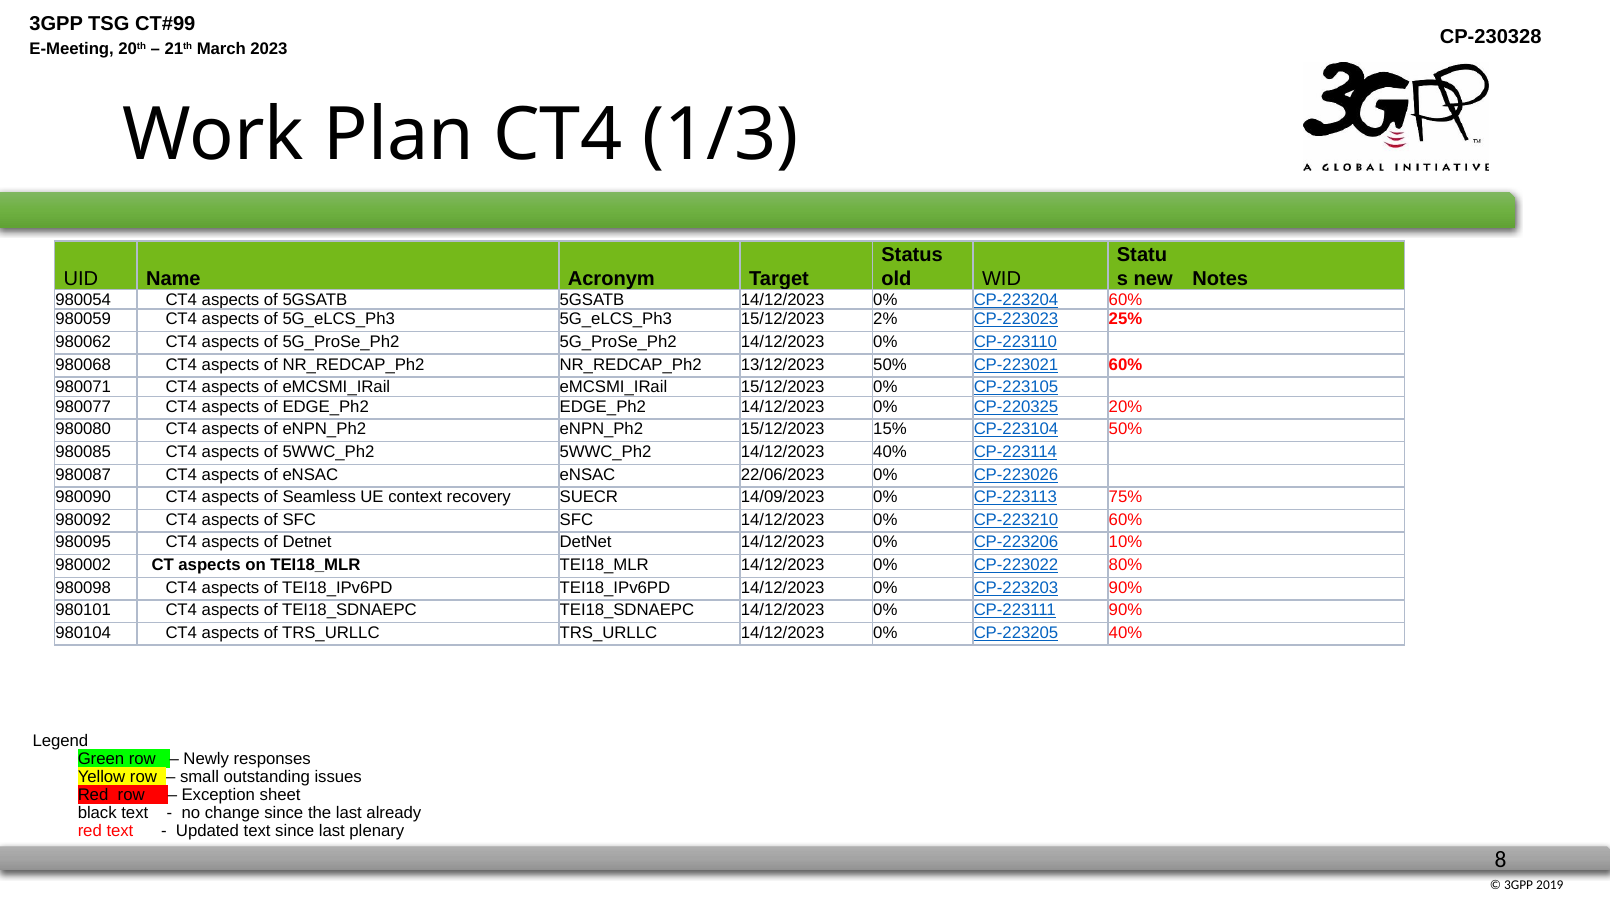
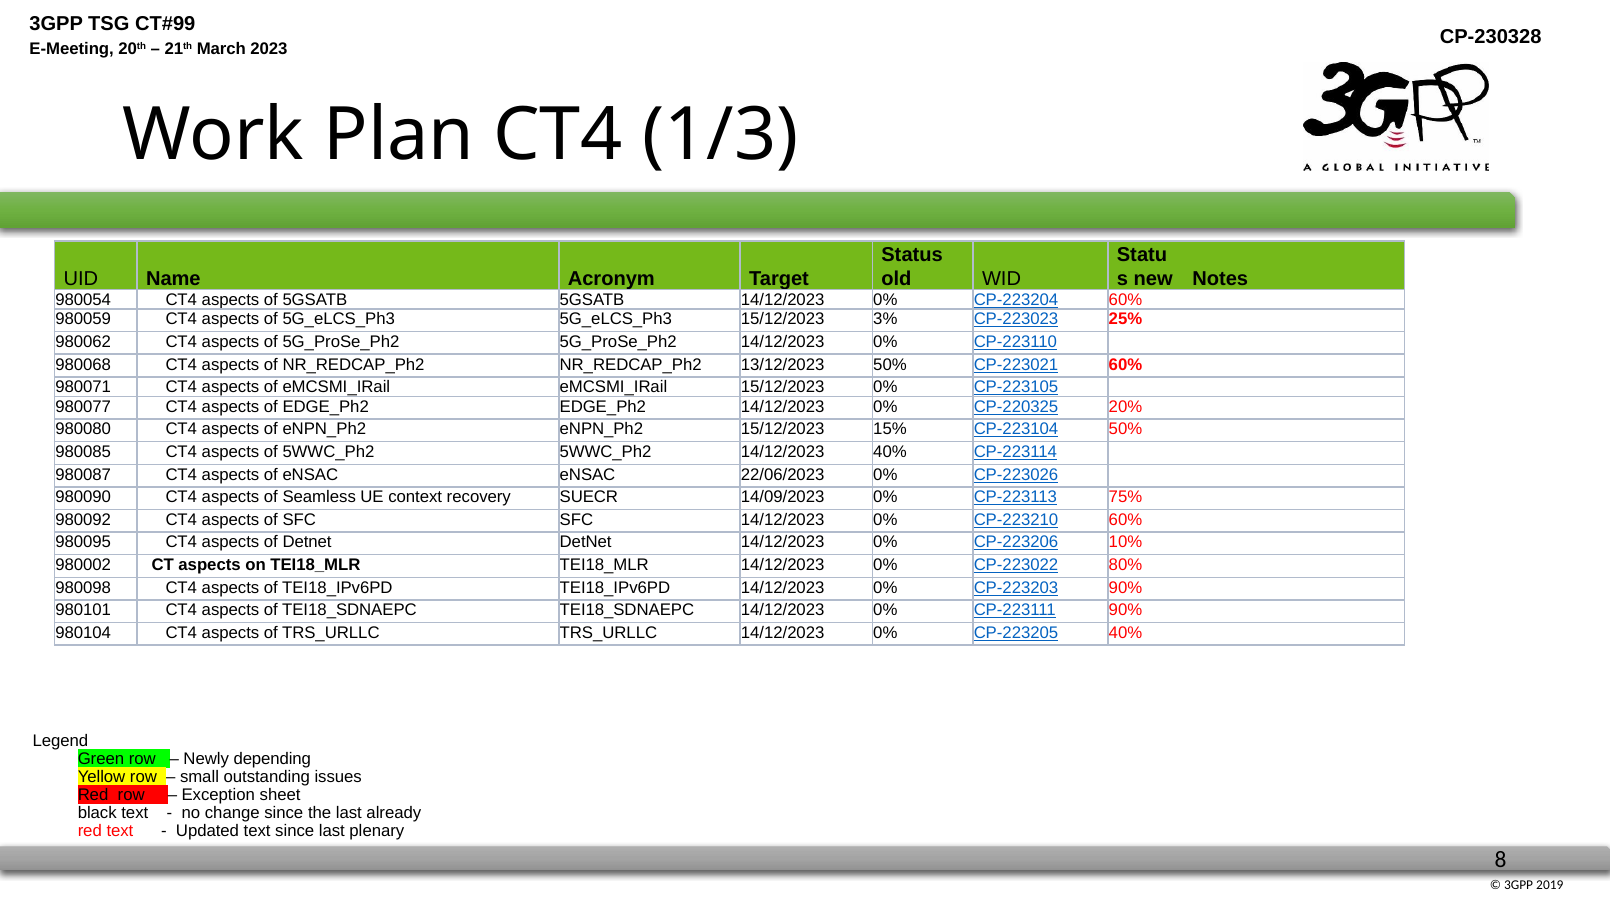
2%: 2% -> 3% (885, 320)
responses: responses -> depending (272, 759)
